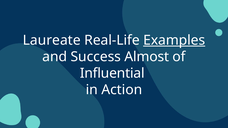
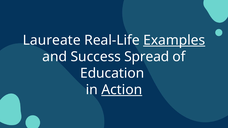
Almost: Almost -> Spread (147, 57)
Influential: Influential -> Education (112, 73)
Action underline: none -> present (122, 90)
